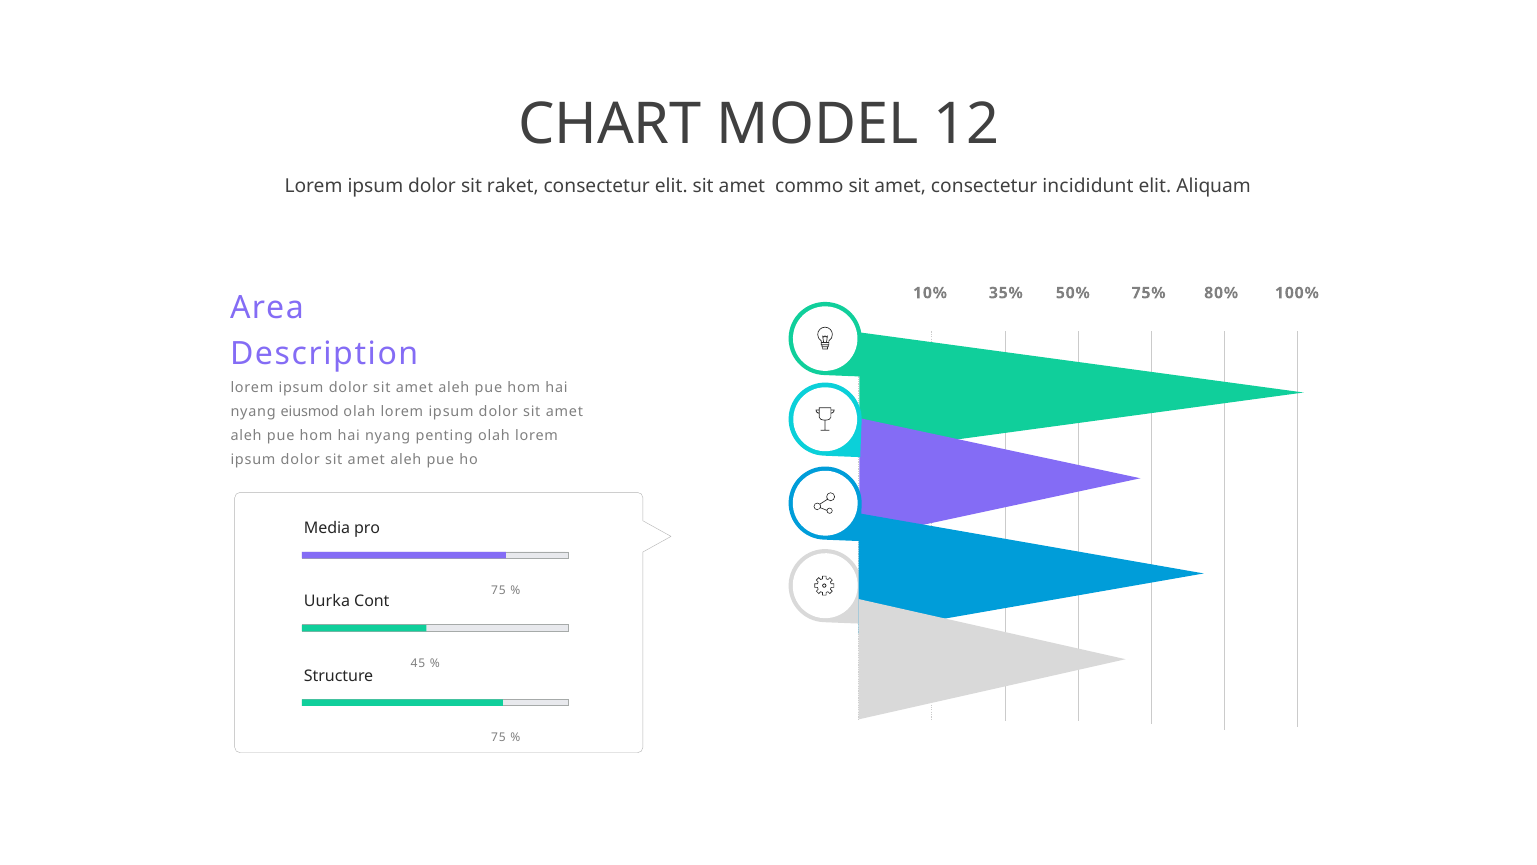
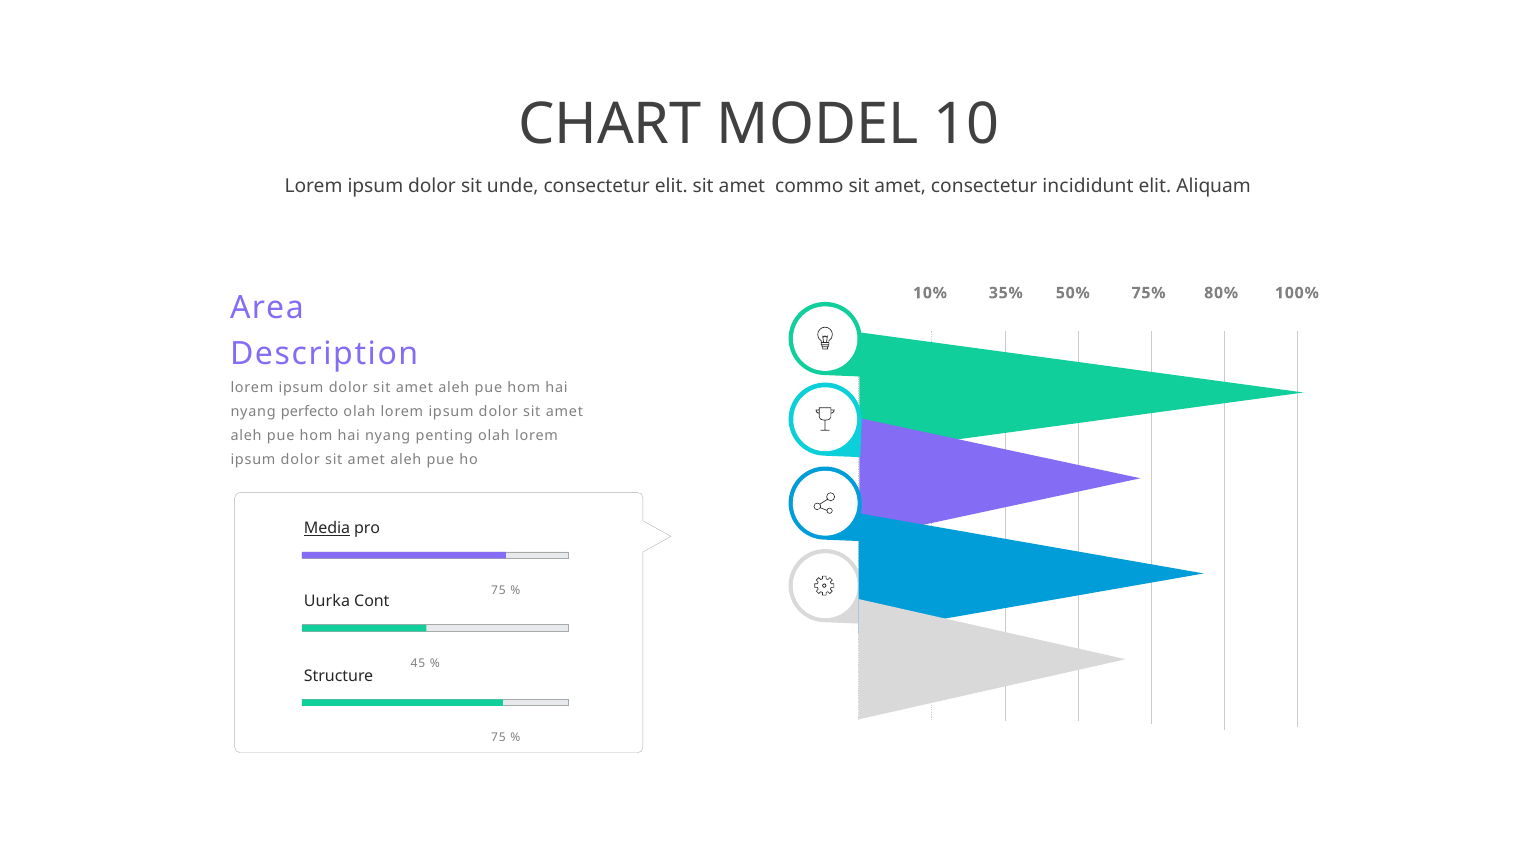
12: 12 -> 10 (966, 124)
raket: raket -> unde (513, 186)
eiusmod: eiusmod -> perfecto (310, 411)
Media underline: none -> present (327, 528)
